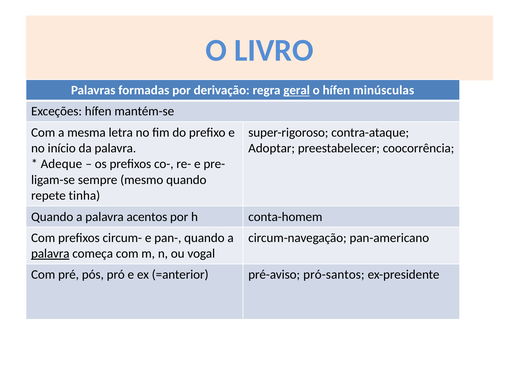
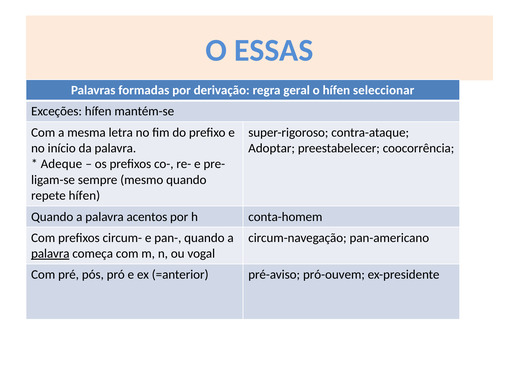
LIVRO: LIVRO -> ESSAS (274, 50)
geral underline: present -> none (297, 90)
minúsculas: minúsculas -> seleccionar (384, 90)
repete tinha: tinha -> hífen (84, 196)
pró-santos: pró-santos -> pró-ouvem (334, 275)
